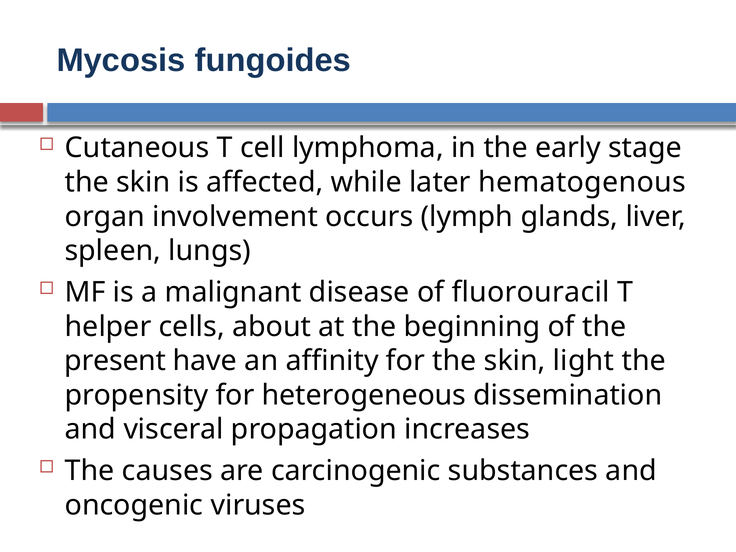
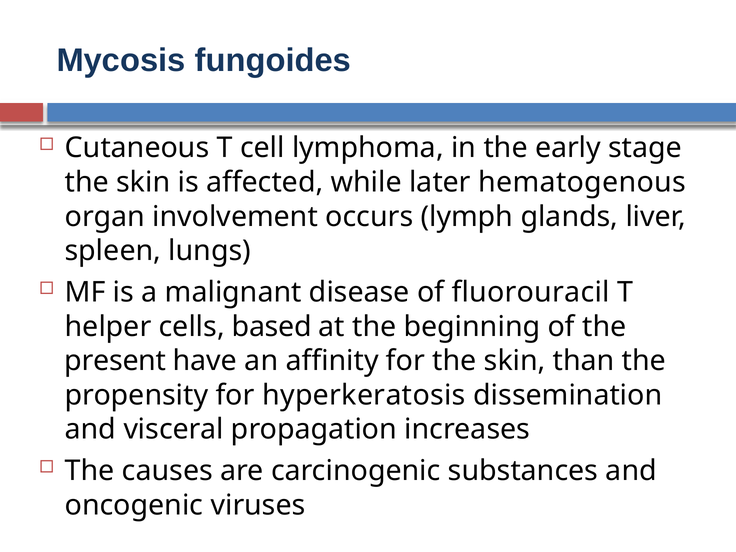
about: about -> based (272, 327)
light: light -> than (584, 361)
heterogeneous: heterogeneous -> hyperkeratosis (364, 395)
